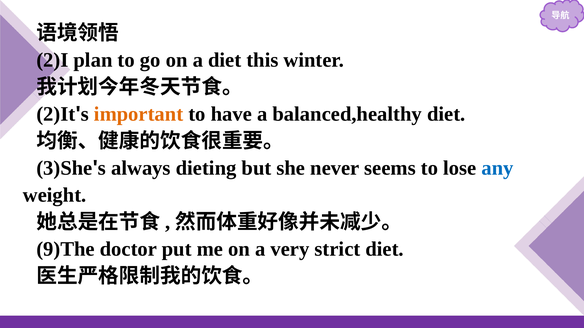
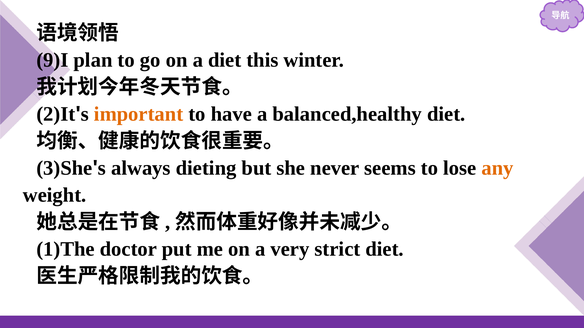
2)I: 2)I -> 9)I (52, 60)
any colour: blue -> orange (498, 168)
9)The: 9)The -> 1)The (66, 249)
